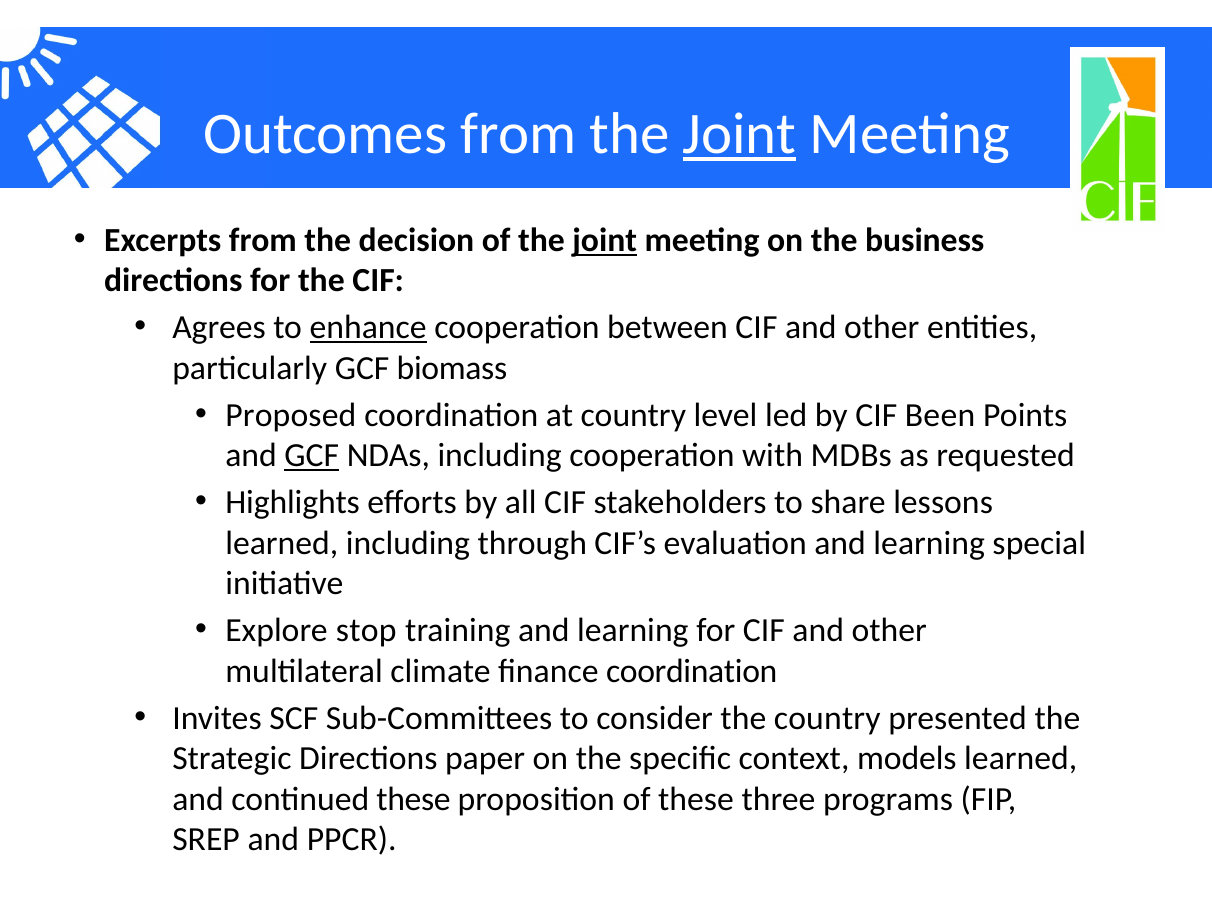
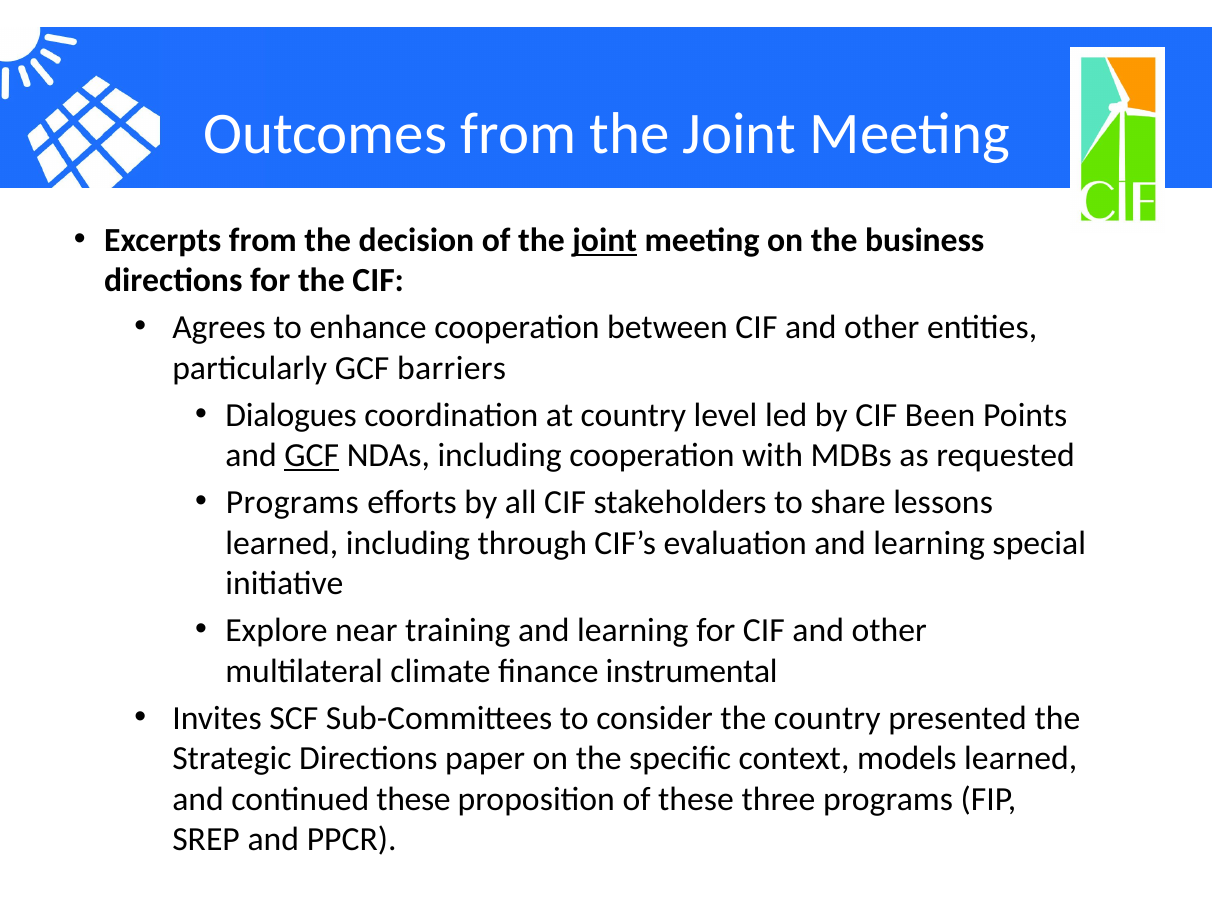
Joint underline: present -> none (740, 134)
enhance underline: present -> none (368, 328)
biomass: biomass -> barriers (452, 368)
Proposed: Proposed -> Dialogues (291, 415)
Highlights: Highlights -> Programs (292, 503)
stop: stop -> near (366, 631)
finance coordination: coordination -> instrumental (692, 671)
